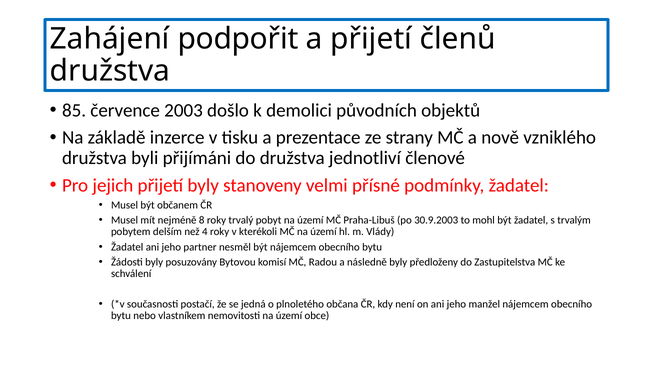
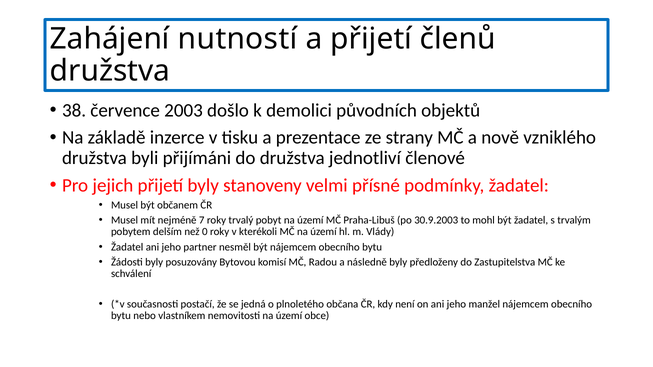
podpořit: podpořit -> nutností (238, 39)
85: 85 -> 38 (74, 110)
8: 8 -> 7 (202, 220)
4: 4 -> 0 (205, 232)
